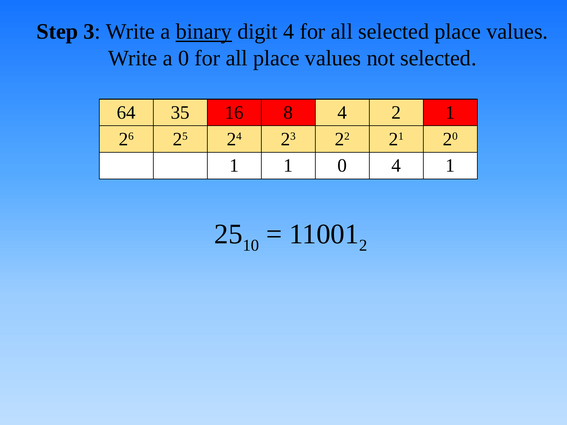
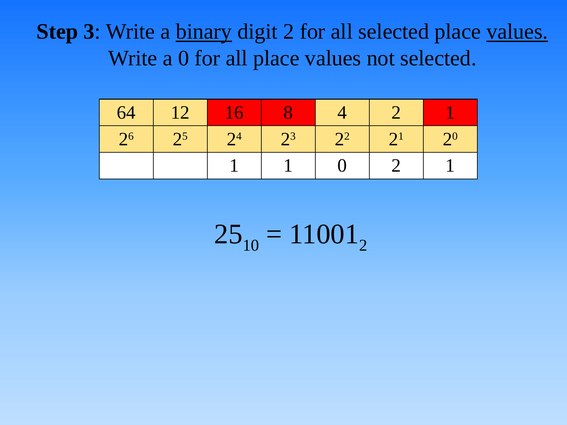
digit 4: 4 -> 2 (289, 32)
values underline: none -> present (517, 32)
35: 35 -> 12 (180, 113)
0 4: 4 -> 2 (396, 166)
